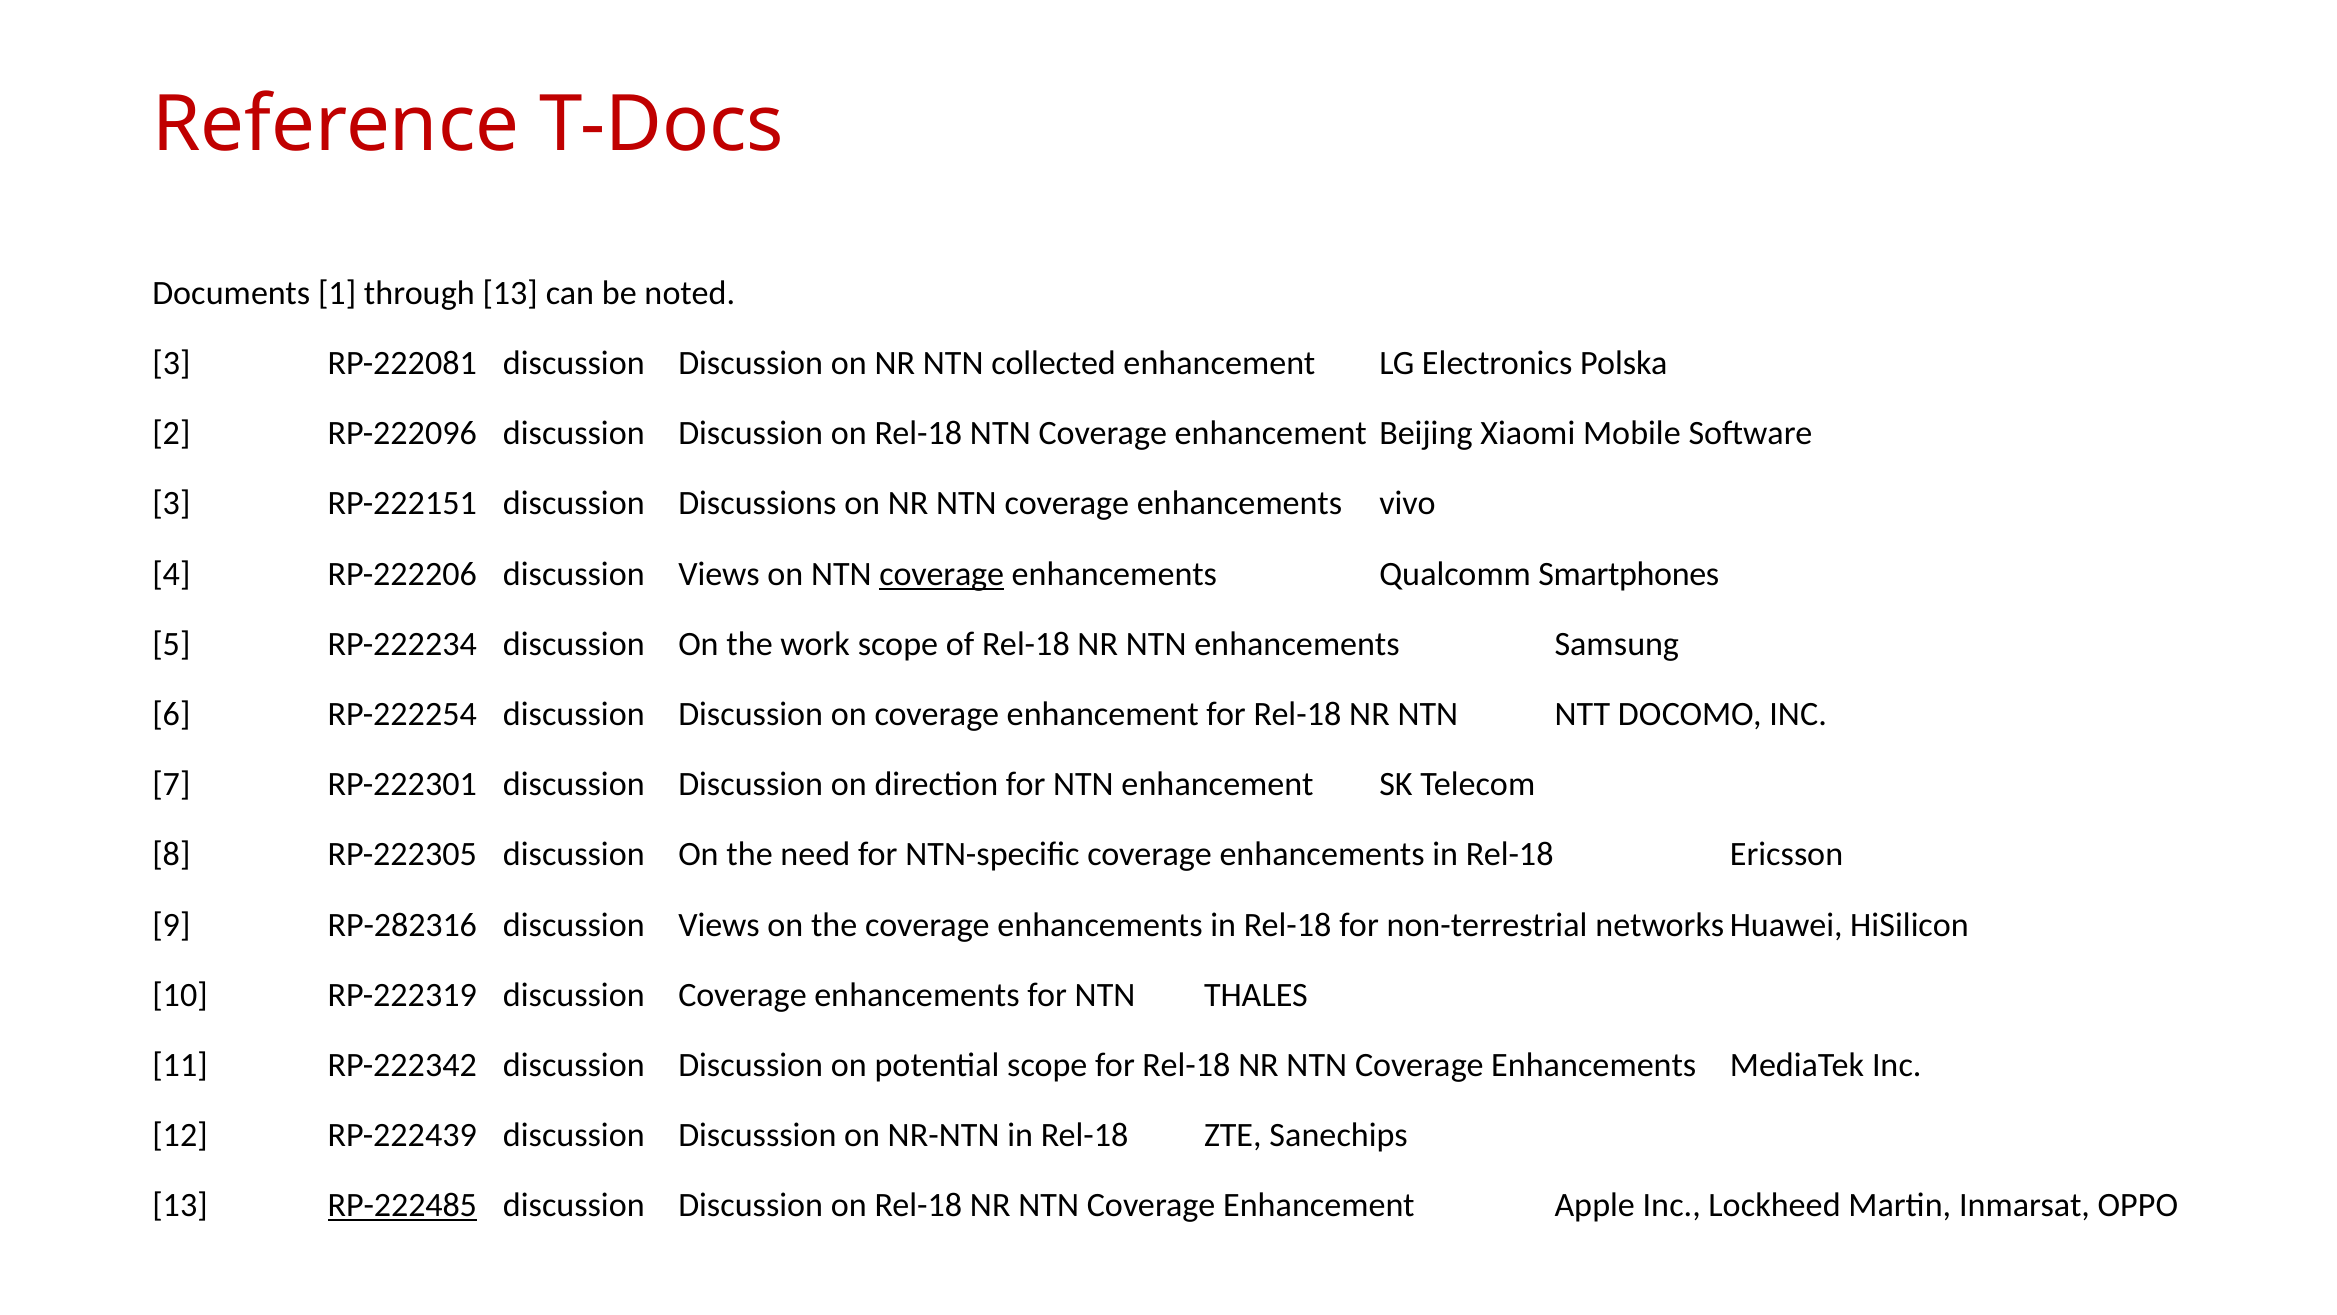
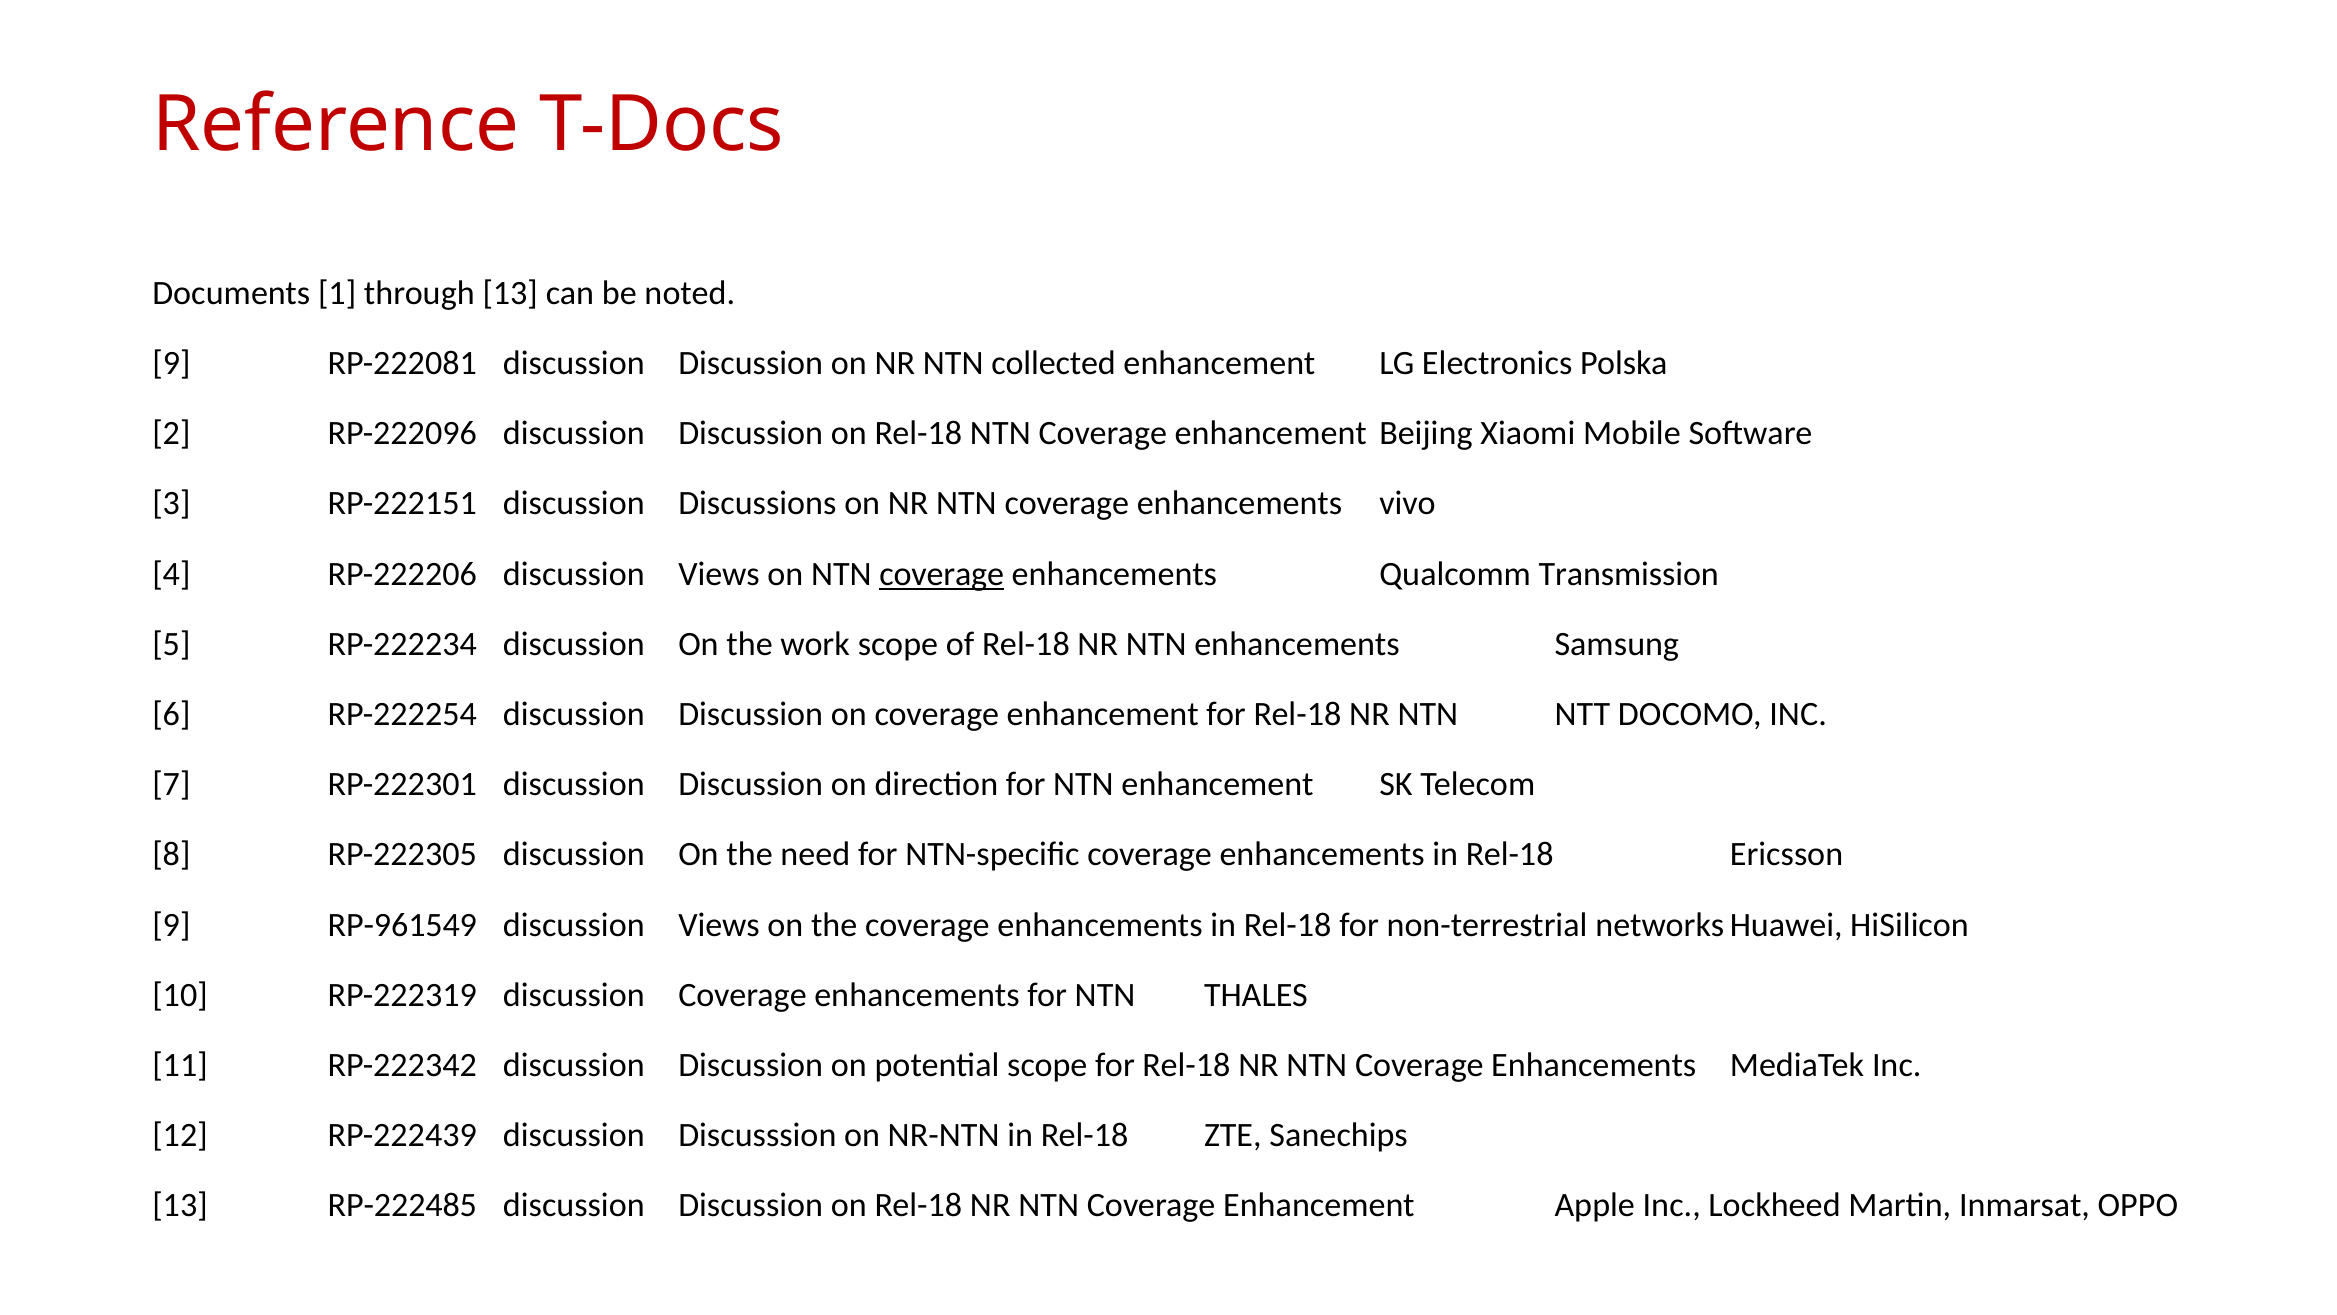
3: 3 -> 9 (171, 363)
Smartphones: Smartphones -> Transmission (1629, 574)
RP-282316: RP-282316 -> RP-961549 (402, 925)
RP-222485 underline: present -> none (402, 1205)
